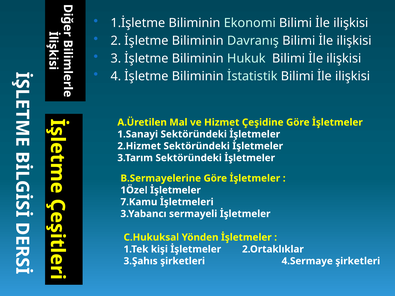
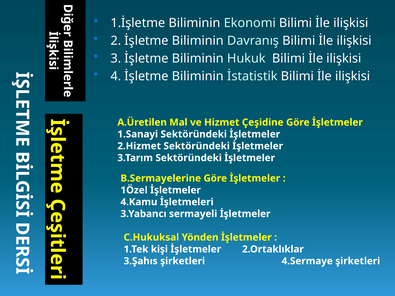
7.Kamu: 7.Kamu -> 4.Kamu (139, 202)
